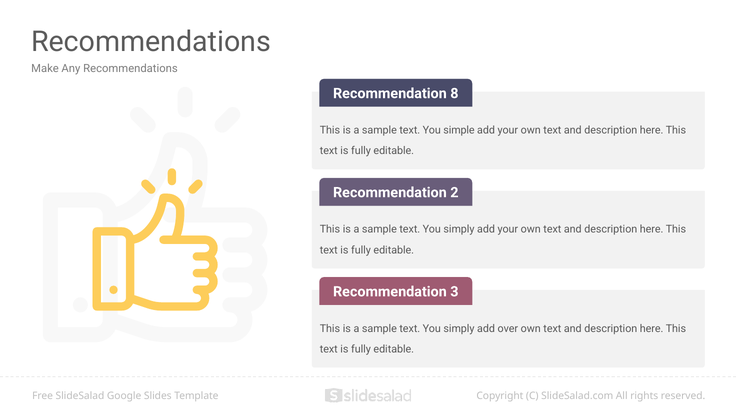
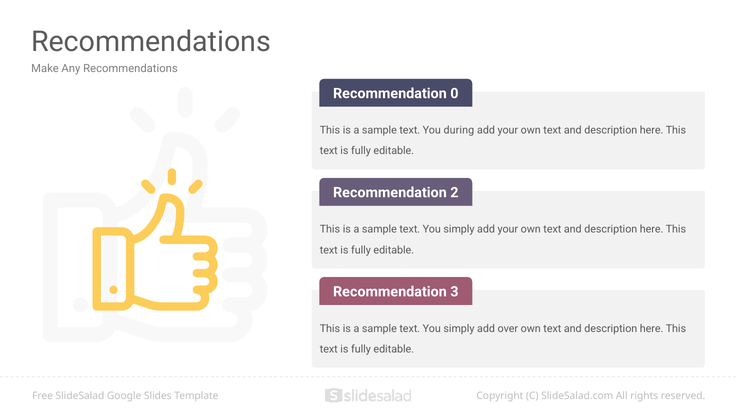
8: 8 -> 0 (454, 93)
simple: simple -> during (459, 130)
